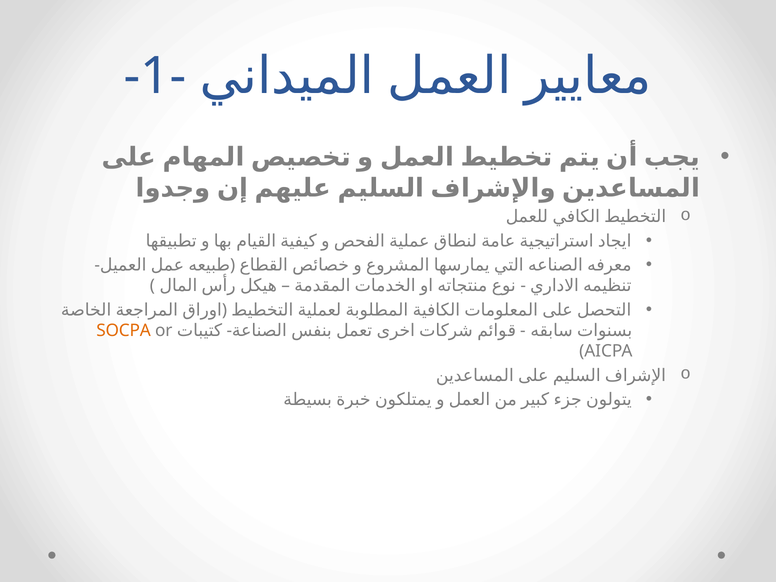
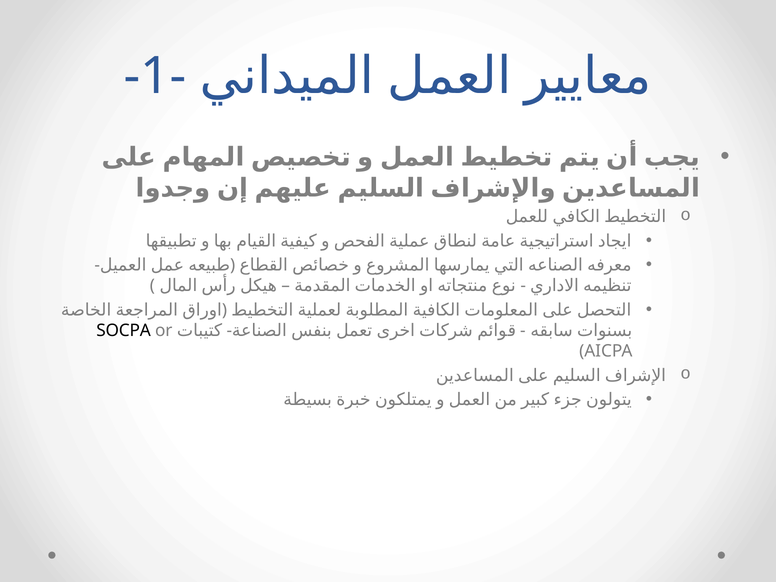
SOCPA colour: orange -> black (124, 331)
